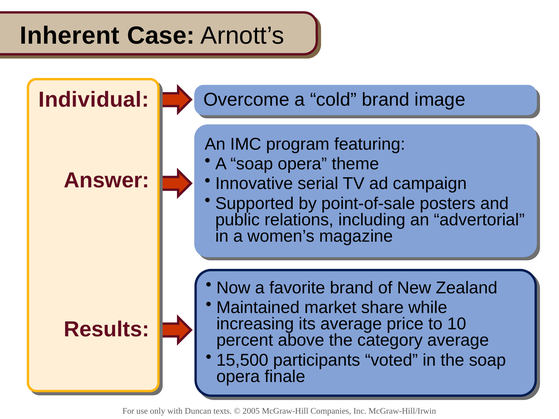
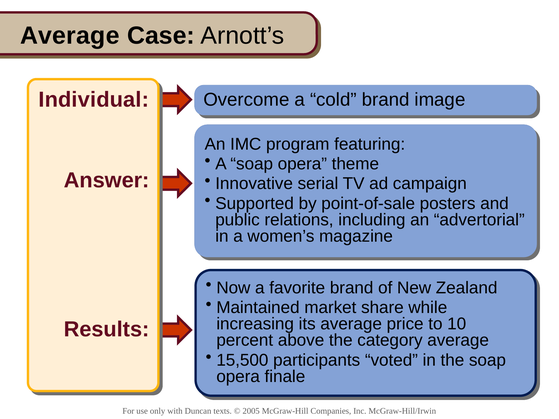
Inherent: Inherent -> Average (70, 36)
